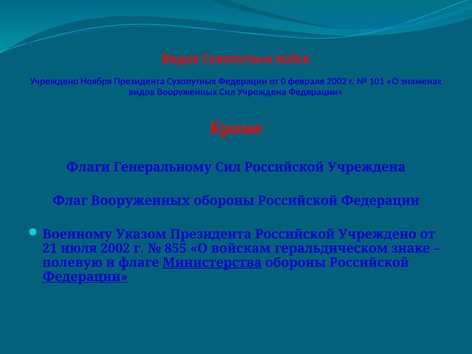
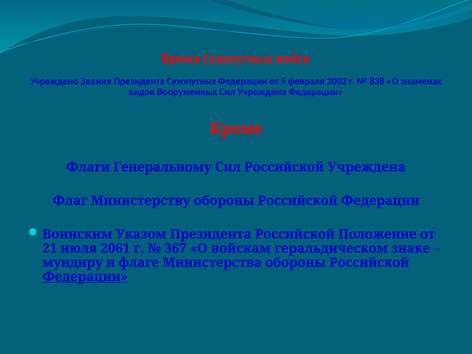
Видов: Видов -> Время (181, 59)
Ноября: Ноября -> Звания (96, 81)
0: 0 -> 5 (283, 81)
101: 101 -> 838 (377, 81)
Флаг Вооруженных: Вооруженных -> Министерству (141, 201)
Военному: Военному -> Воинским (77, 234)
Российской Учреждено: Учреждено -> Положение (377, 234)
июля 2002: 2002 -> 2061 (115, 248)
855: 855 -> 367 (176, 248)
полевую: полевую -> мундиру (73, 262)
Министерства underline: present -> none (212, 262)
